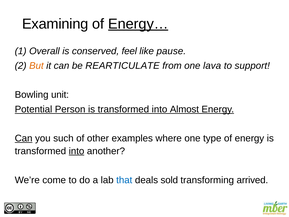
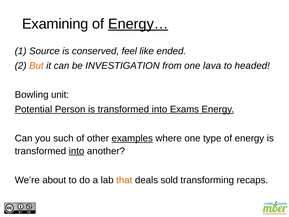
Overall: Overall -> Source (44, 51)
pause: pause -> ended (171, 51)
REARTICULATE: REARTICULATE -> INVESTIGATION (123, 66)
support: support -> headed (252, 66)
Almost: Almost -> Exams (184, 109)
Can underline: present -> none (24, 138)
examples underline: none -> present (132, 138)
come: come -> about (54, 180)
that colour: blue -> orange (124, 180)
arrived: arrived -> recaps (252, 180)
